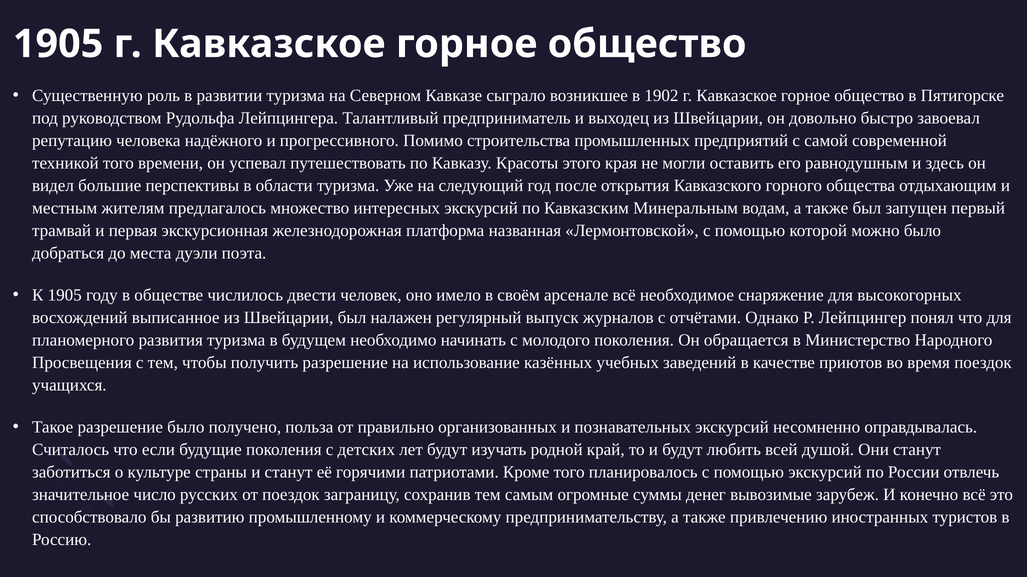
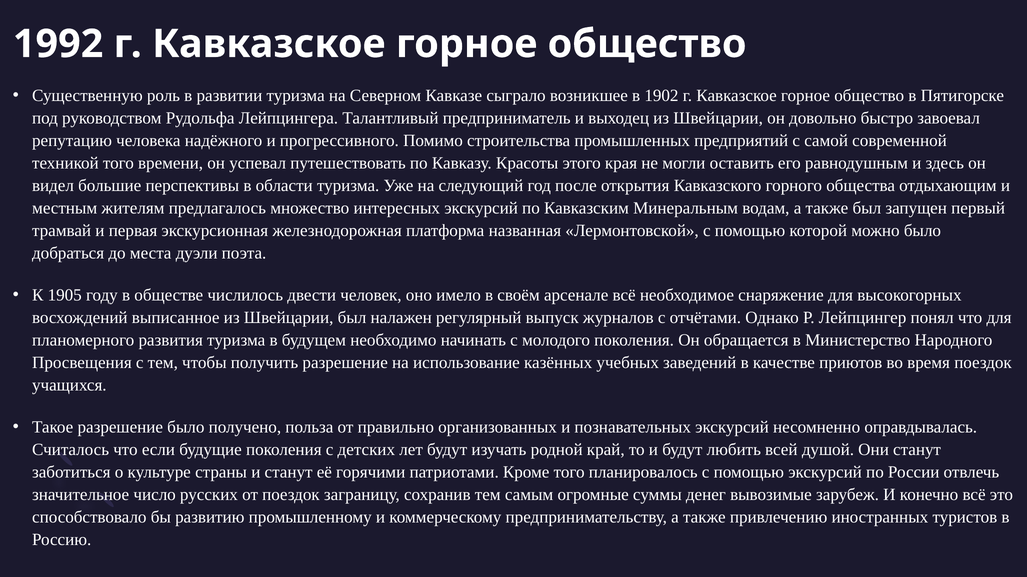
1905: 1905 -> 1992 (58, 44)
